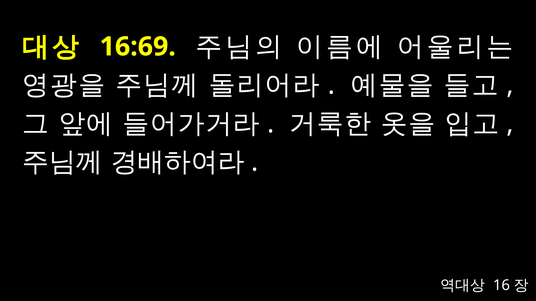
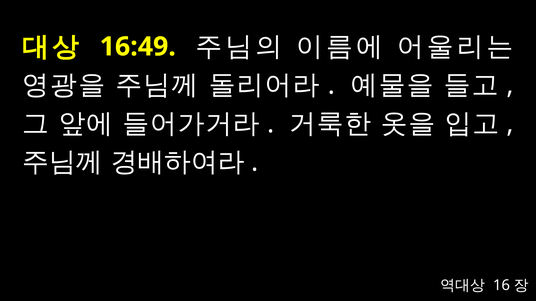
16:69: 16:69 -> 16:49 (138, 47)
